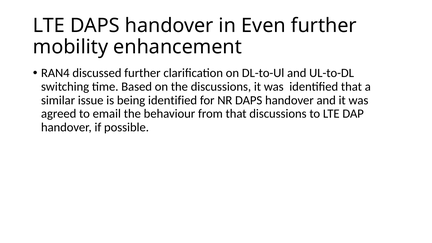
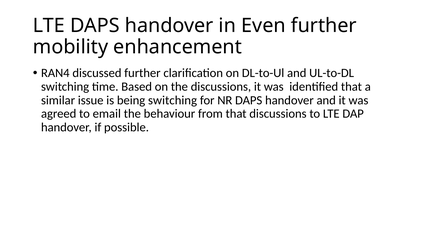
being identified: identified -> switching (173, 100)
